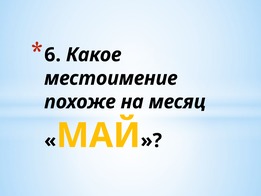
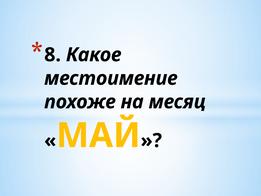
6: 6 -> 8 (53, 55)
